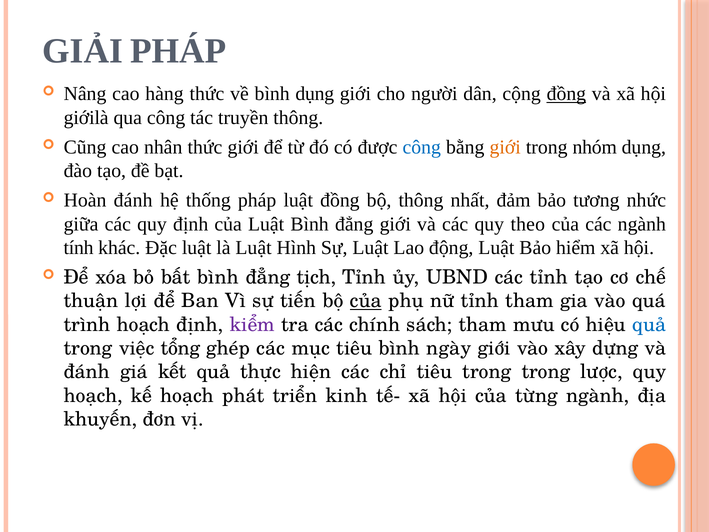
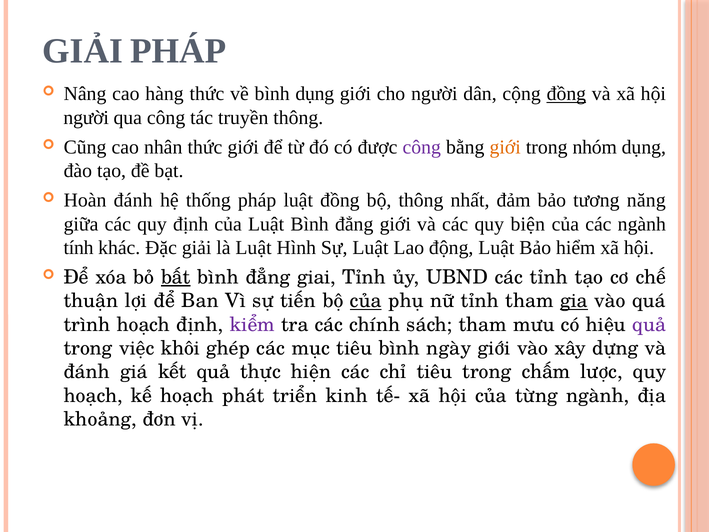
giớilà: giớilà -> người (86, 118)
công colour: blue -> purple (422, 147)
nhức: nhức -> năng (646, 200)
theo: theo -> biện (528, 224)
Đặc luật: luật -> giải (197, 248)
bất underline: none -> present (176, 277)
tịch: tịch -> giai (317, 277)
gia underline: none -> present (574, 301)
quả colour: blue -> purple (649, 324)
tổng: tổng -> khôi (180, 348)
trong trong: trong -> chấm (546, 372)
khuyến: khuyến -> khoảng (100, 419)
